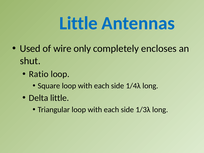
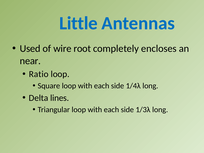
only: only -> root (82, 49)
shut: shut -> near (30, 61)
Delta little: little -> lines (60, 98)
